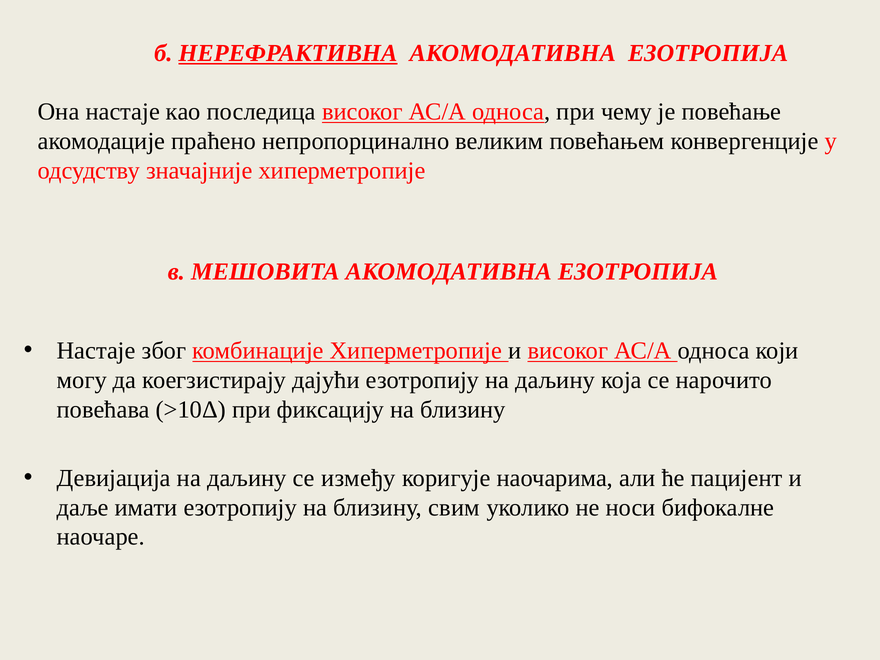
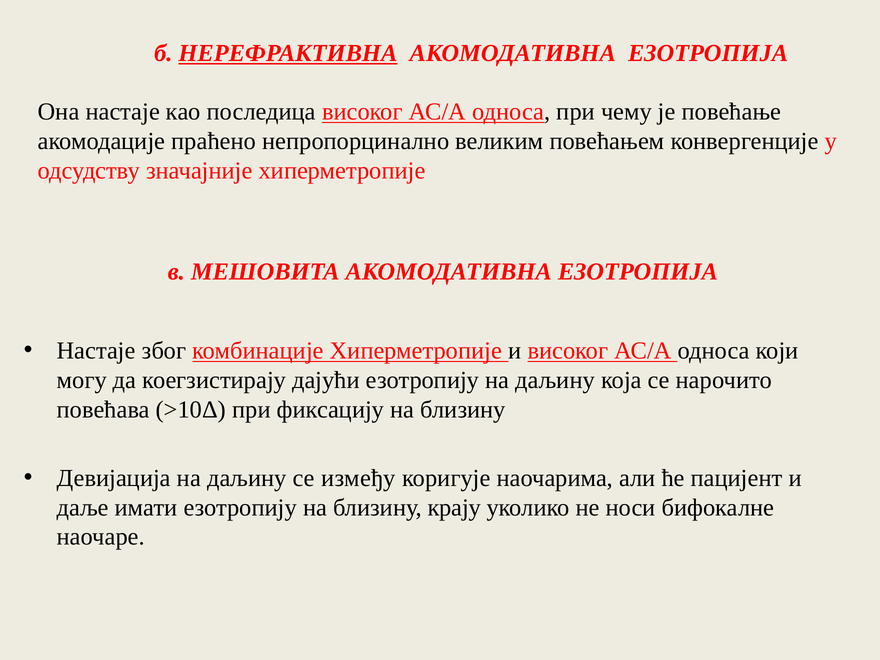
свим: свим -> крају (454, 507)
